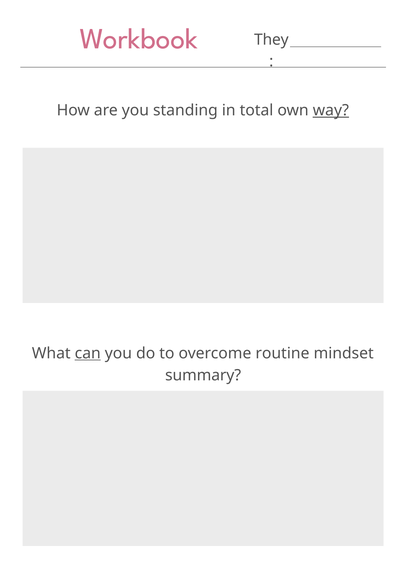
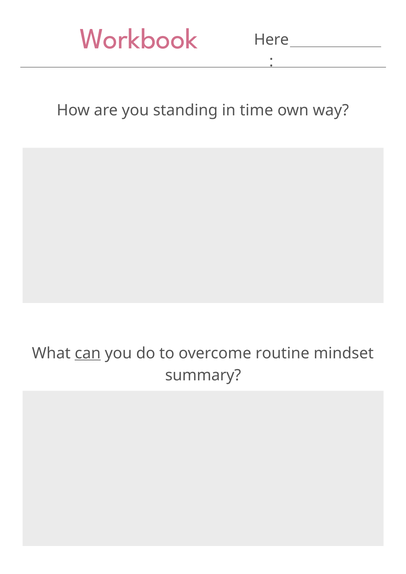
They: They -> Here (271, 40)
total: total -> time (256, 111)
way underline: present -> none (331, 111)
